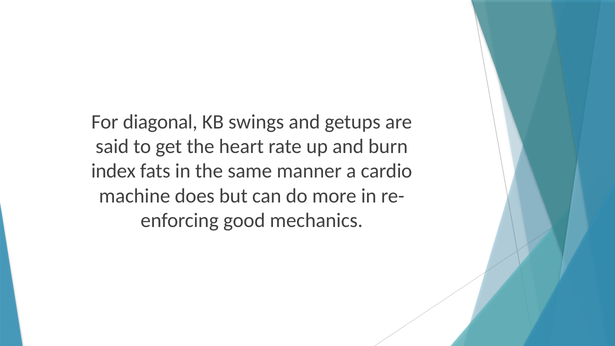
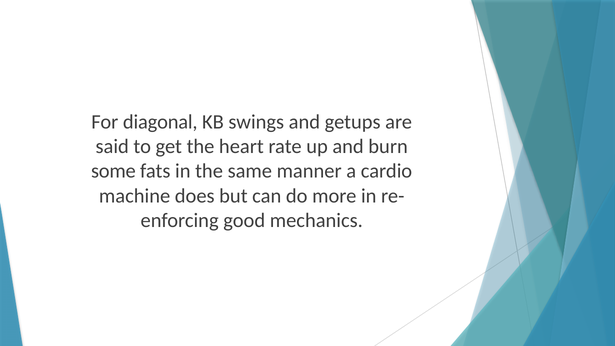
index: index -> some (113, 171)
